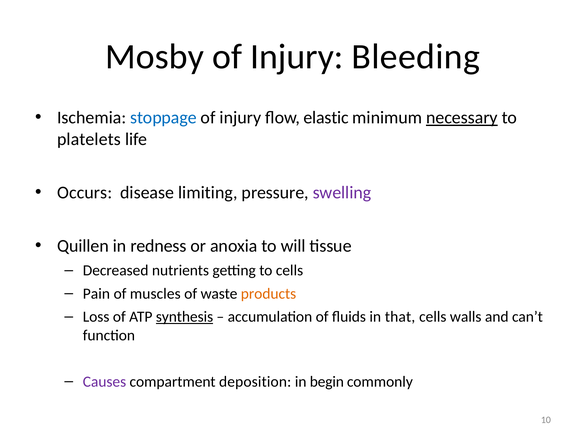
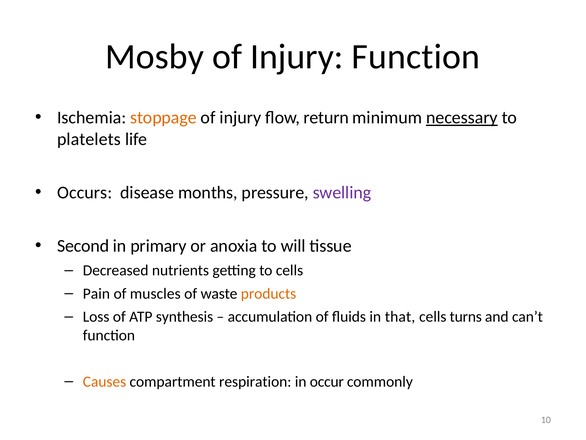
Injury Bleeding: Bleeding -> Function (416, 57)
stoppage colour: blue -> orange (163, 117)
elastic: elastic -> return (326, 117)
limiting: limiting -> months (208, 192)
Quillen: Quillen -> Second (83, 246)
redness: redness -> primary (158, 246)
synthesis underline: present -> none (184, 316)
walls: walls -> turns (466, 316)
Causes colour: purple -> orange (104, 381)
deposition: deposition -> respiration (255, 381)
begin: begin -> occur (327, 381)
